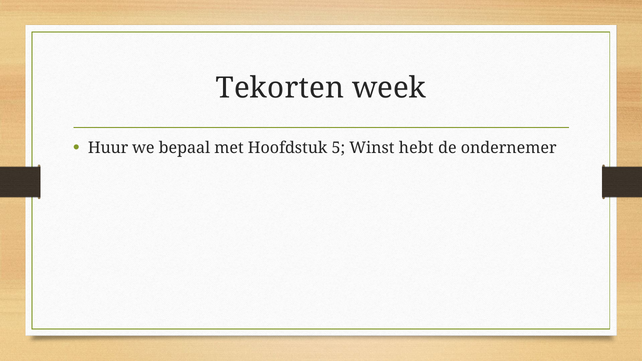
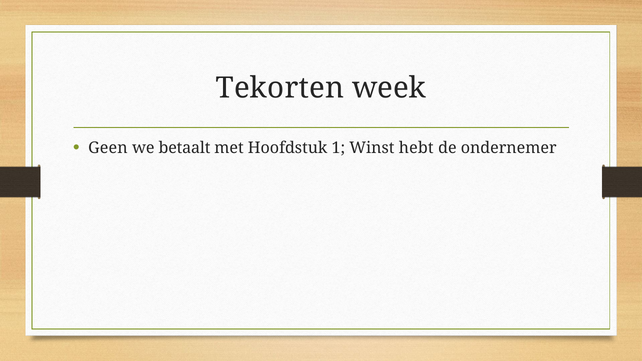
Huur: Huur -> Geen (108, 148)
bepaal: bepaal -> betaalt (185, 148)
5: 5 -> 1 (338, 148)
